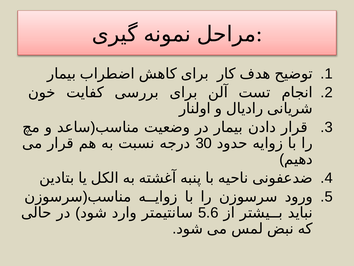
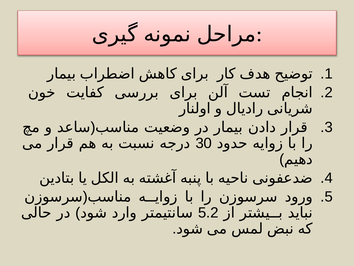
5.6: 5.6 -> 5.2 (208, 212)
